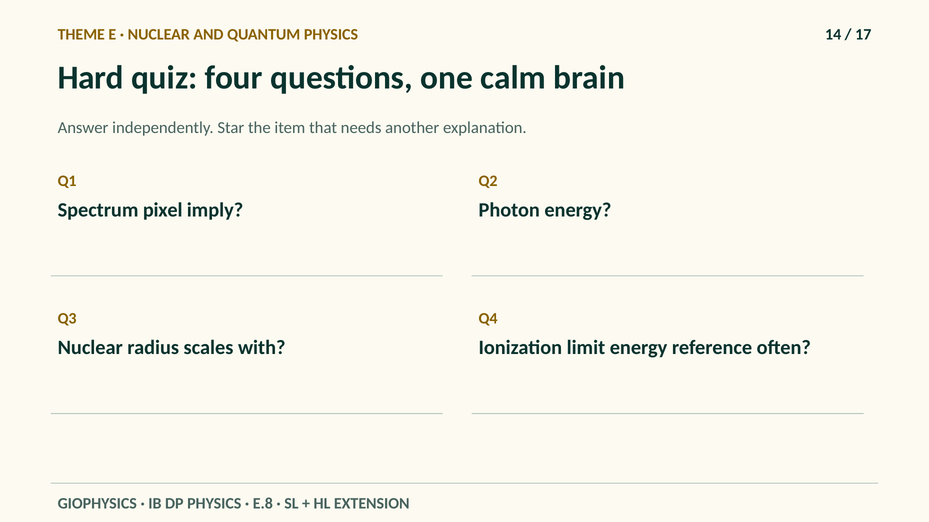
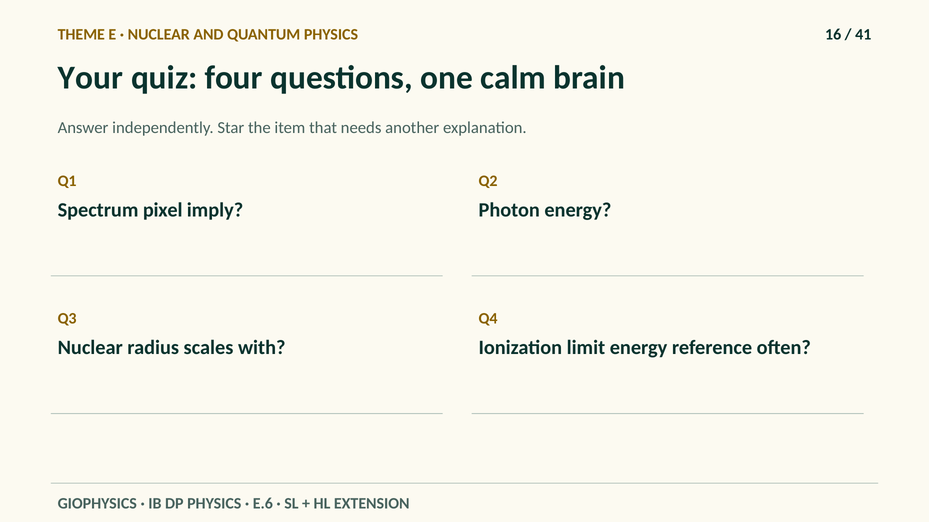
14: 14 -> 16 (833, 34)
17: 17 -> 41 (863, 34)
Hard: Hard -> Your (90, 78)
E.8: E.8 -> E.6 (263, 504)
